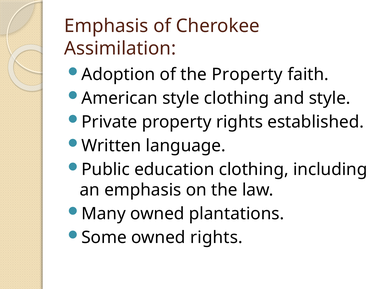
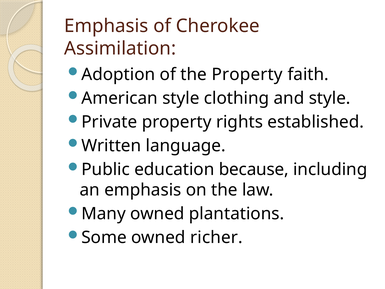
education clothing: clothing -> because (254, 169)
owned rights: rights -> richer (216, 237)
